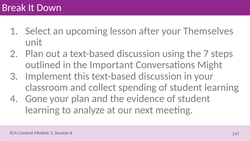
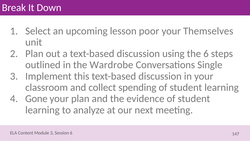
after: after -> poor (149, 31)
the 7: 7 -> 6 (206, 53)
Important: Important -> Wardrobe (111, 65)
Might: Might -> Single (210, 65)
